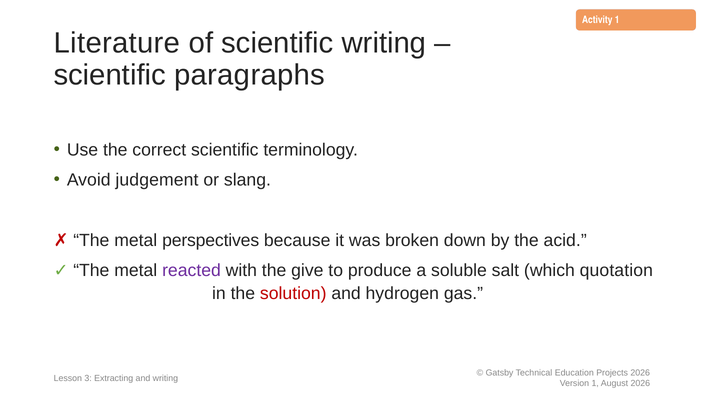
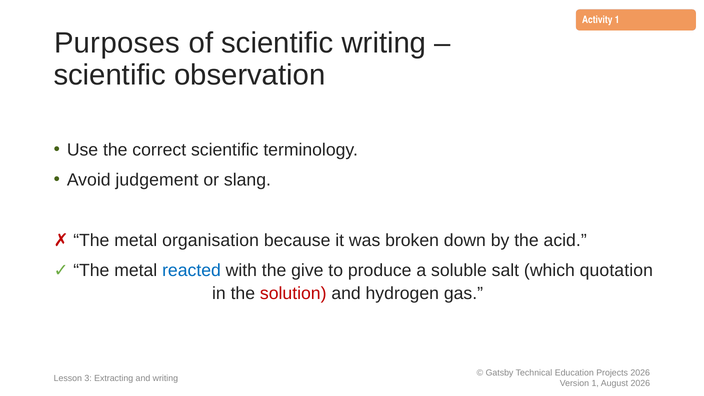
Literature: Literature -> Purposes (117, 43)
paragraphs: paragraphs -> observation (250, 75)
perspectives: perspectives -> organisation (211, 240)
reacted colour: purple -> blue (191, 271)
